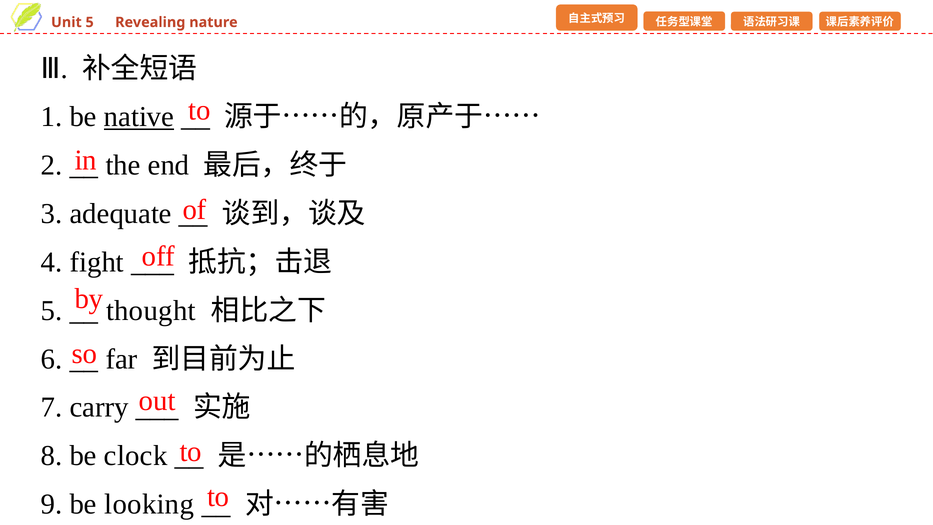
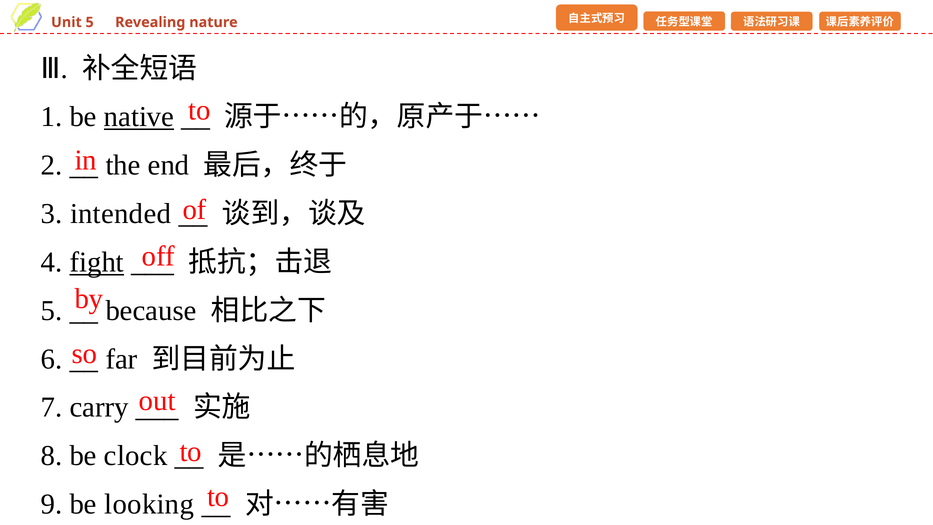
adequate: adequate -> intended (121, 214)
fight underline: none -> present (97, 262)
thought: thought -> because (151, 310)
